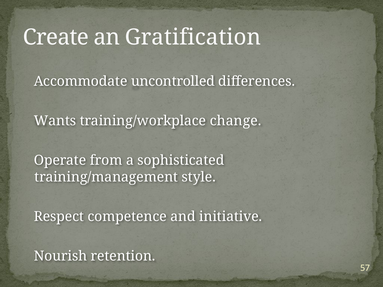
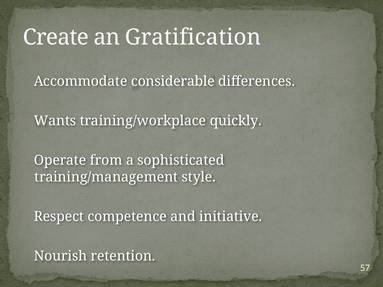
uncontrolled: uncontrolled -> considerable (173, 81)
change: change -> quickly (236, 121)
